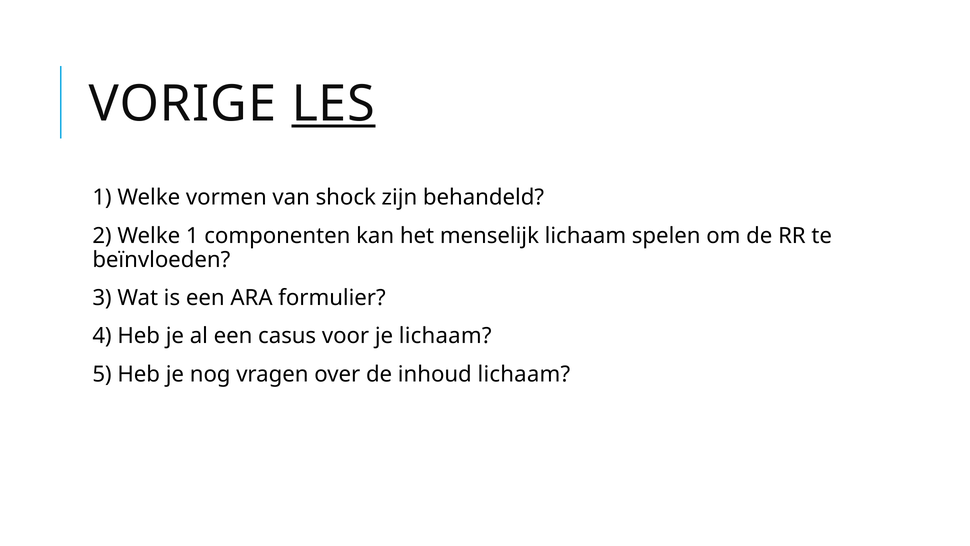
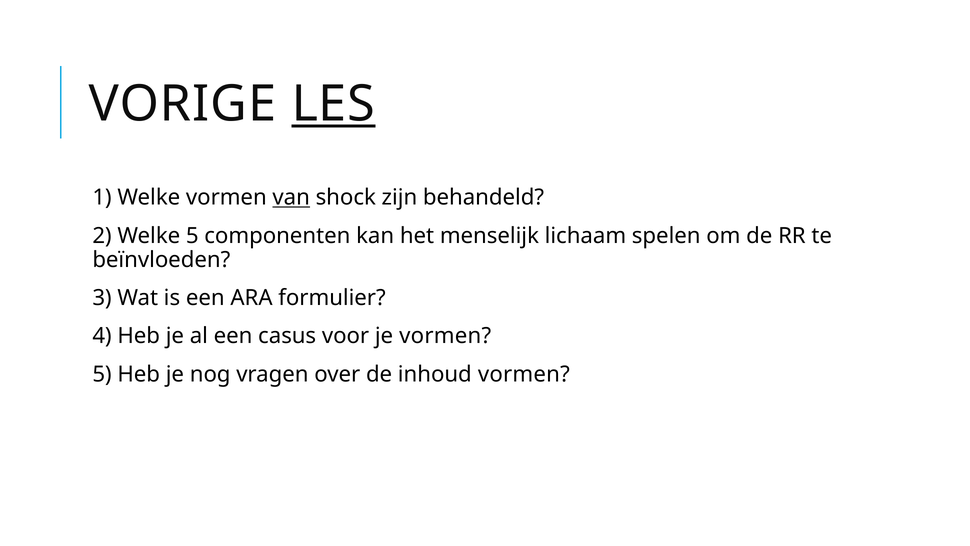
van underline: none -> present (291, 197)
Welke 1: 1 -> 5 (192, 236)
je lichaam: lichaam -> vormen (445, 336)
inhoud lichaam: lichaam -> vormen (524, 374)
